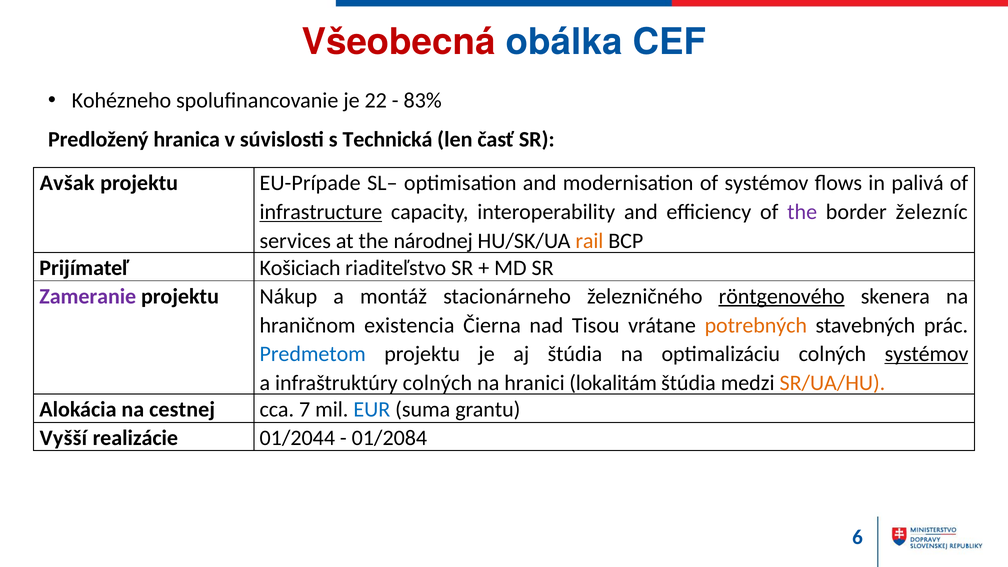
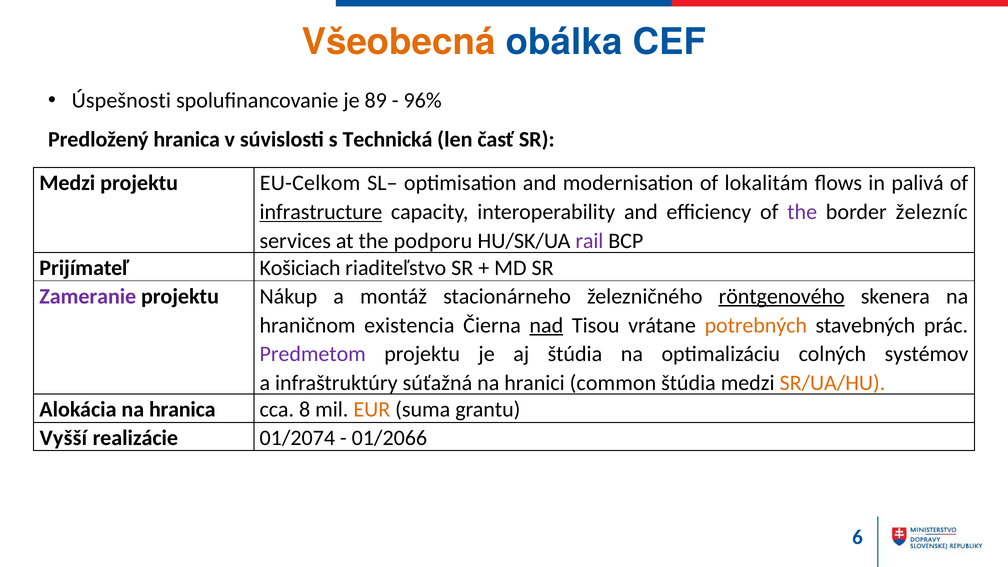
Všeobecná colour: red -> orange (399, 42)
Kohézneho: Kohézneho -> Úspešnosti (121, 100)
22: 22 -> 89 (376, 100)
83%: 83% -> 96% (423, 100)
Avšak: Avšak -> Medzi (67, 183)
EU-Prípade: EU-Prípade -> EU-Celkom (310, 183)
of systémov: systémov -> lokalitám (766, 183)
národnej: národnej -> podporu (433, 241)
rail colour: orange -> purple (589, 241)
nad underline: none -> present (546, 325)
Predmetom colour: blue -> purple (313, 354)
systémov underline: present -> none (927, 354)
infraštruktúry colných: colných -> súťažná (437, 383)
lokalitám: lokalitám -> common (613, 383)
na cestnej: cestnej -> hranica (182, 410)
7: 7 -> 8 (305, 410)
EUR colour: blue -> orange (372, 410)
01/2044: 01/2044 -> 01/2074 (297, 438)
01/2084: 01/2084 -> 01/2066 (389, 438)
